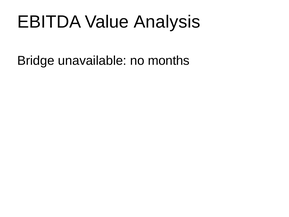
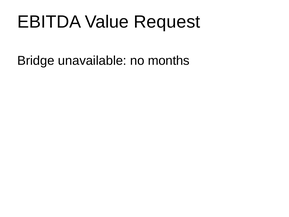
Analysis: Analysis -> Request (167, 22)
